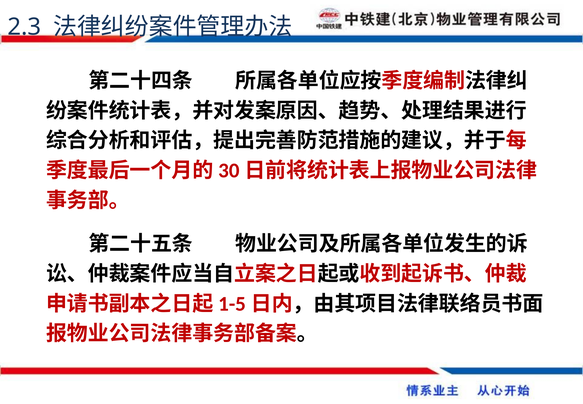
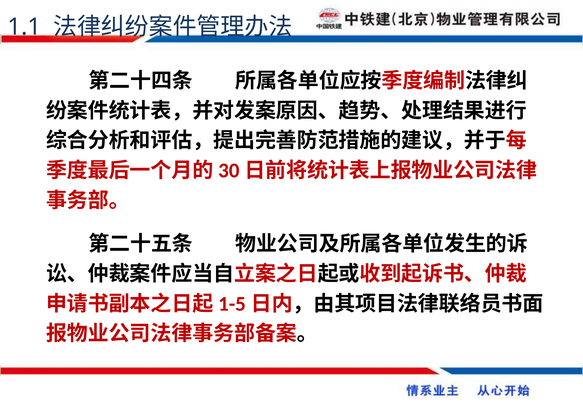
2.3: 2.3 -> 1.1 (24, 27)
